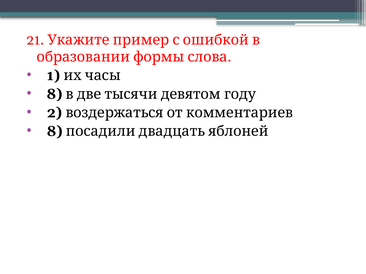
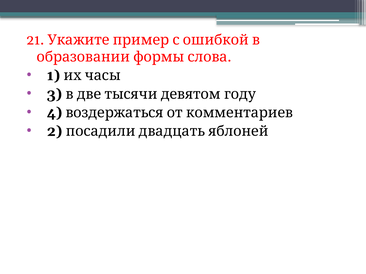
8: 8 -> 3 (54, 94)
2: 2 -> 4 (54, 113)
8: 8 -> 2 (55, 131)
